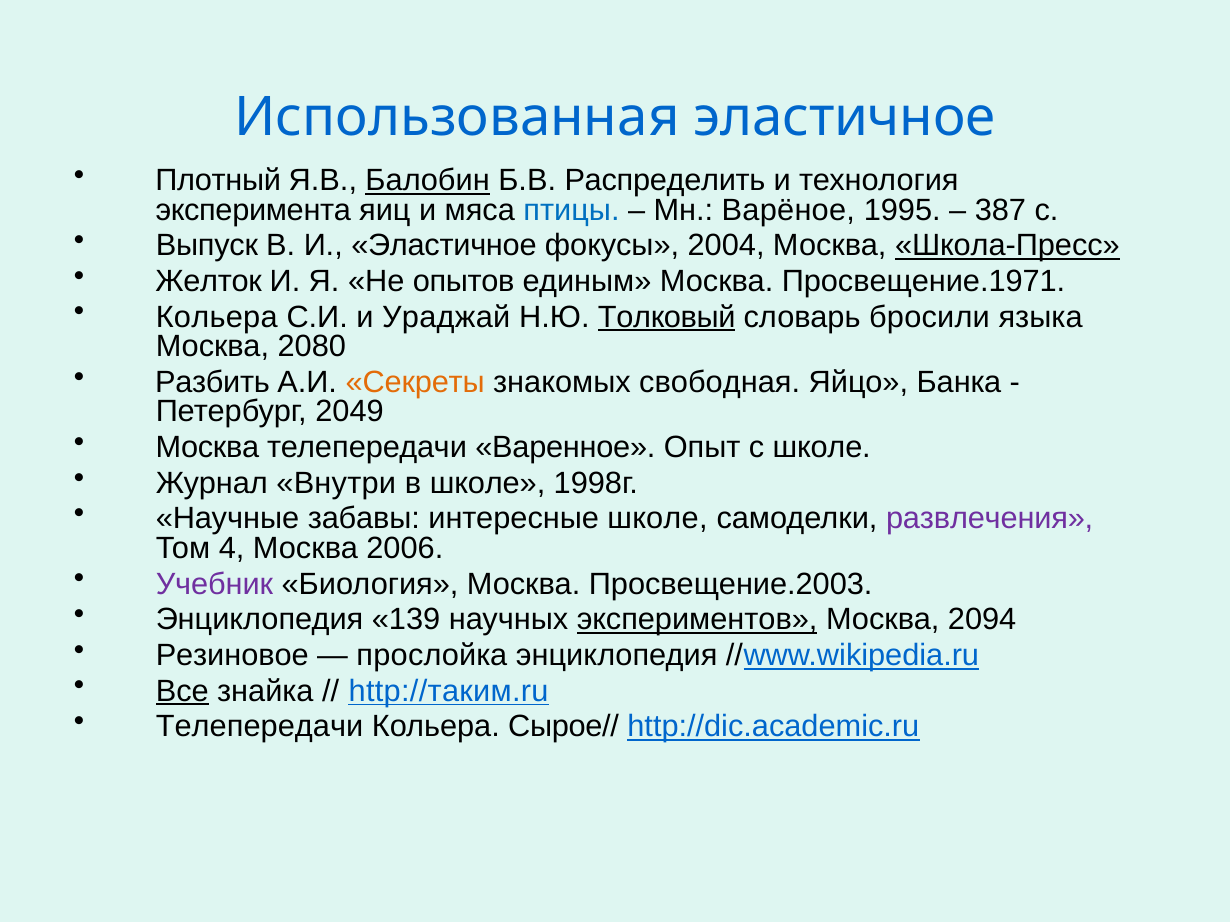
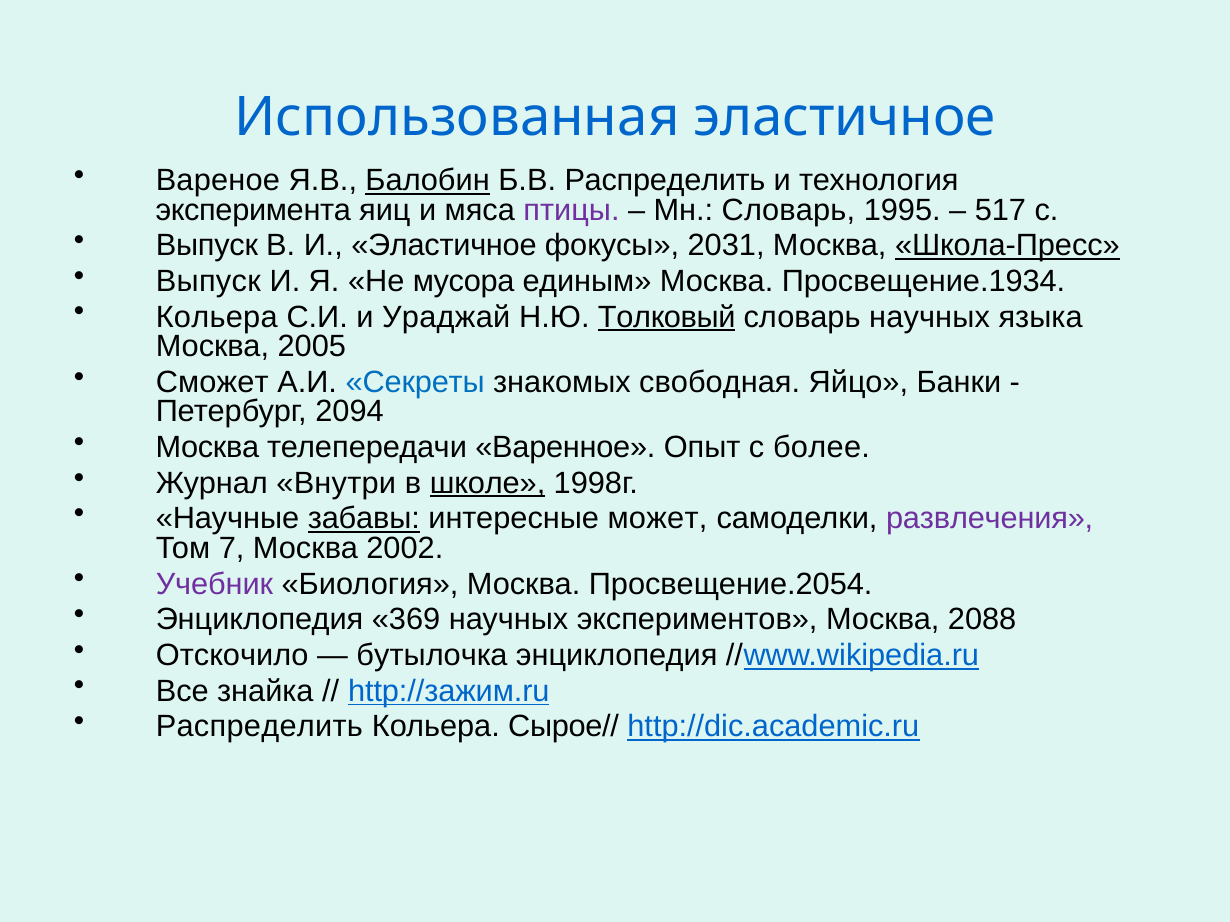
Плотный: Плотный -> Вареное (218, 181)
птицы colour: blue -> purple (572, 210)
Мн Варёное: Варёное -> Словарь (788, 210)
387: 387 -> 517 (1000, 210)
2004: 2004 -> 2031 (726, 246)
Желток: Желток -> Выпуск (208, 282)
опытов: опытов -> мусора (464, 282)
Просвещение.1971: Просвещение.1971 -> Просвещение.1934 (924, 282)
словарь бросили: бросили -> научных (930, 317)
2080: 2080 -> 2005 (312, 347)
Разбить: Разбить -> Сможет (212, 382)
Секреты colour: orange -> blue (415, 382)
Банка: Банка -> Банки (959, 382)
2049: 2049 -> 2094 (350, 412)
с школе: школе -> более (822, 448)
школе underline: none -> present (488, 483)
забавы underline: none -> present (364, 519)
интересные школе: школе -> может (658, 519)
4: 4 -> 7 (232, 549)
2006: 2006 -> 2002 (405, 549)
Просвещение.2003: Просвещение.2003 -> Просвещение.2054 (731, 584)
139: 139 -> 369 (406, 620)
экспериментов underline: present -> none (697, 620)
2094: 2094 -> 2088 (982, 620)
Резиновое: Резиновое -> Отскочило (232, 656)
прослойка: прослойка -> бутылочка (432, 656)
Все underline: present -> none (182, 691)
http://таким.ru: http://таким.ru -> http://зажим.ru (449, 691)
Телепередачи: Телепередачи -> Распределить (259, 727)
